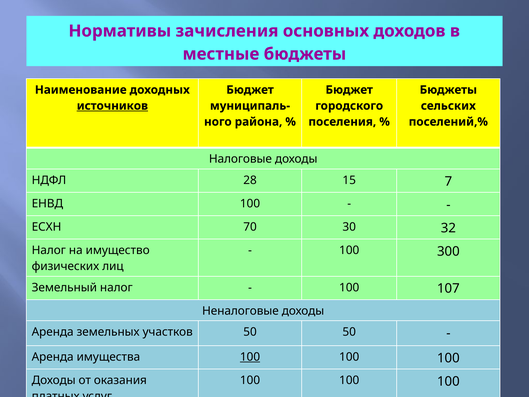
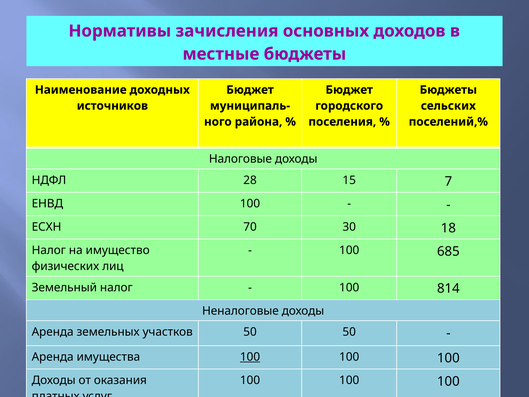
источников underline: present -> none (112, 106)
32: 32 -> 18 (448, 228)
300: 300 -> 685 (448, 251)
107: 107 -> 814 (448, 288)
